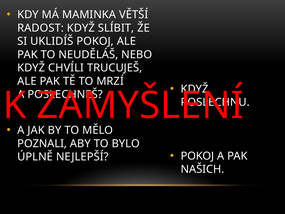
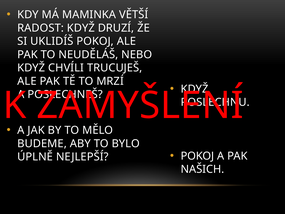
SLÍBIT: SLÍBIT -> DRUZÍ (116, 28)
POZNALI: POZNALI -> BUDEME (42, 143)
